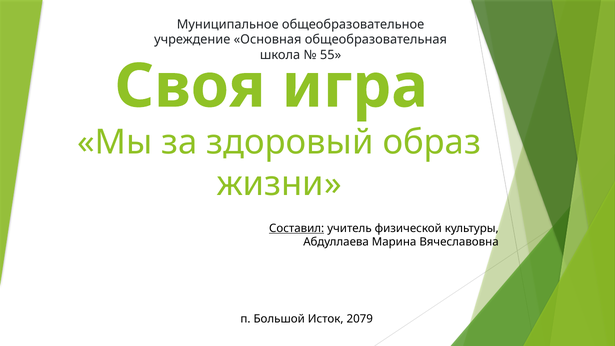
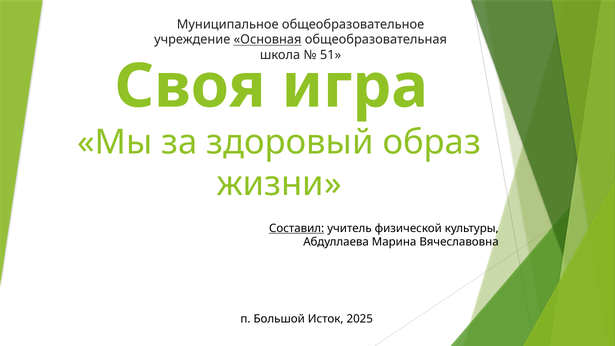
Основная underline: none -> present (268, 40)
55: 55 -> 51 (331, 55)
2079: 2079 -> 2025 (360, 319)
